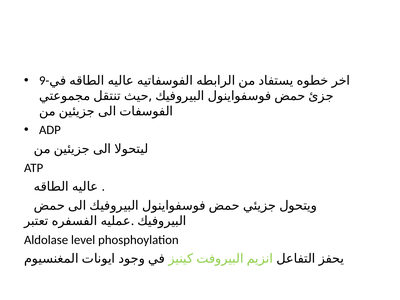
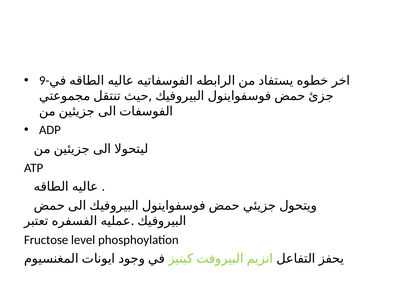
Aldolase: Aldolase -> Fructose (46, 240)
